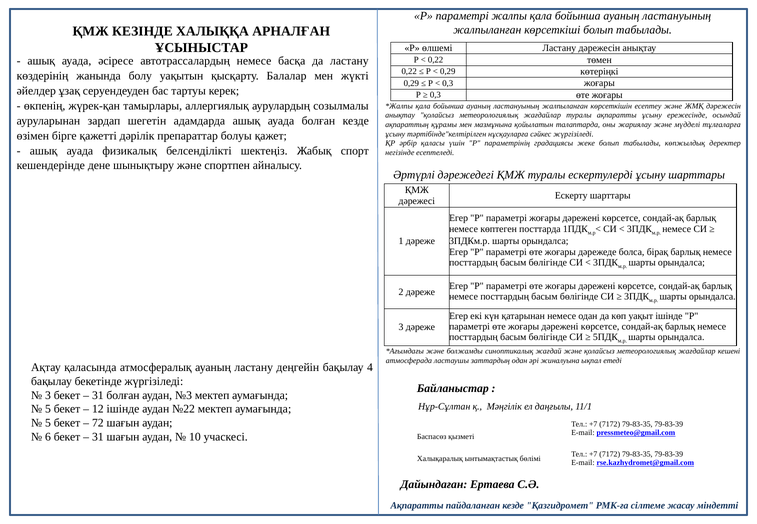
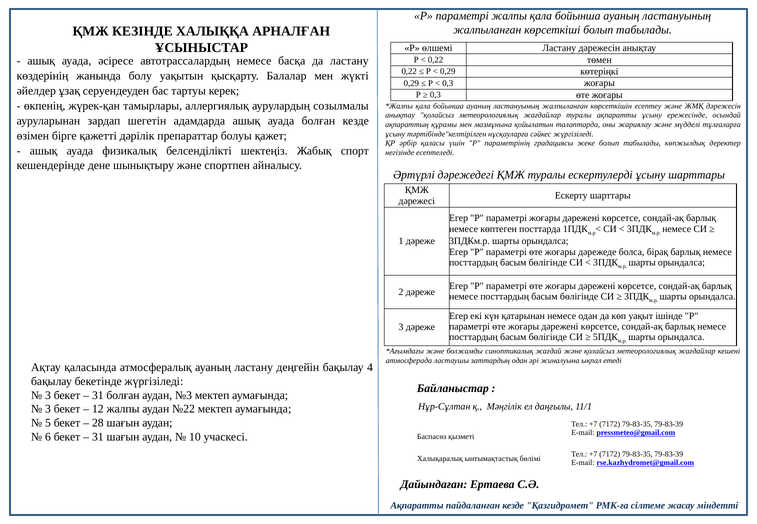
5: 5 -> 3 (48, 409)
12 ішінде: ішінде -> жалпы (123, 409)
72: 72 -> 28 (98, 423)
